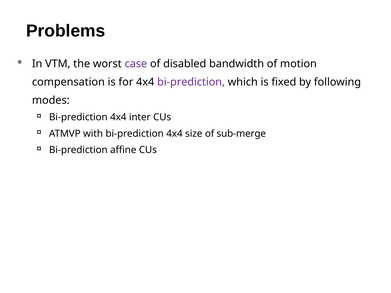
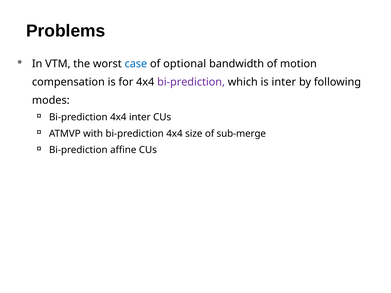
case colour: purple -> blue (136, 64)
disabled: disabled -> optional (185, 64)
is fixed: fixed -> inter (284, 82)
